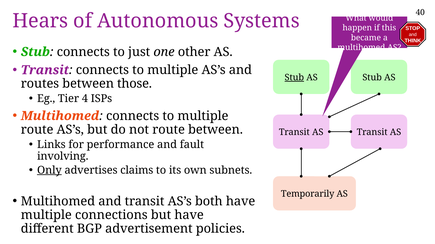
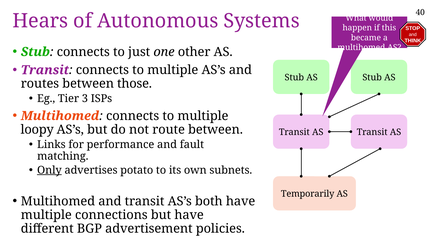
Stub underline: present -> none (294, 78)
4: 4 -> 3 (85, 99)
route: route -> loopy (37, 130)
involving: involving -> matching (63, 157)
claims: claims -> potato (137, 171)
